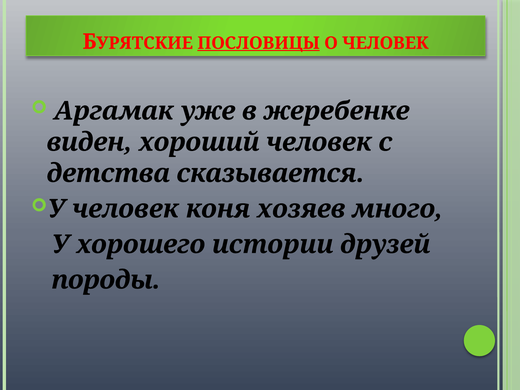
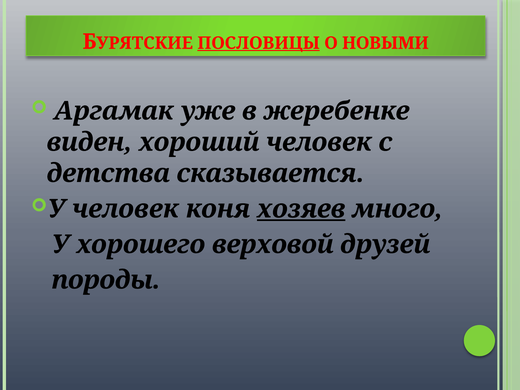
О ЧЕЛОВЕК: ЧЕЛОВЕК -> НОВЫМИ (385, 43)
хозяев underline: none -> present (301, 209)
истории: истории -> верховой (273, 244)
